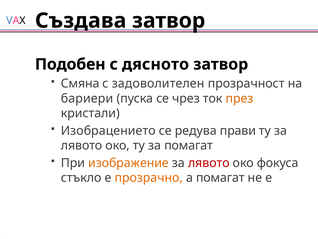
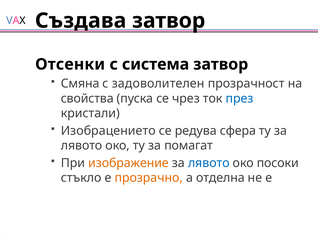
Подобен: Подобен -> Отсенки (70, 64)
дясното: дясното -> система (156, 64)
бариери: бариери -> свойства (87, 98)
през colour: orange -> blue (240, 98)
прави: прави -> сфера (238, 130)
лявото colour: red -> blue (209, 163)
фокуса: фокуса -> посоки (278, 163)
а помагат: помагат -> отделна (220, 177)
